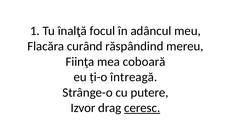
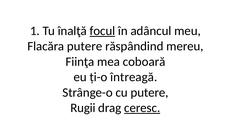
focul underline: none -> present (102, 31)
Flacăra curând: curând -> putere (85, 46)
Izvor: Izvor -> Rugii (83, 108)
